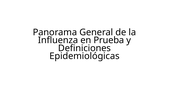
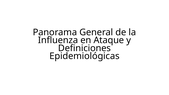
Prueba: Prueba -> Ataque (109, 40)
